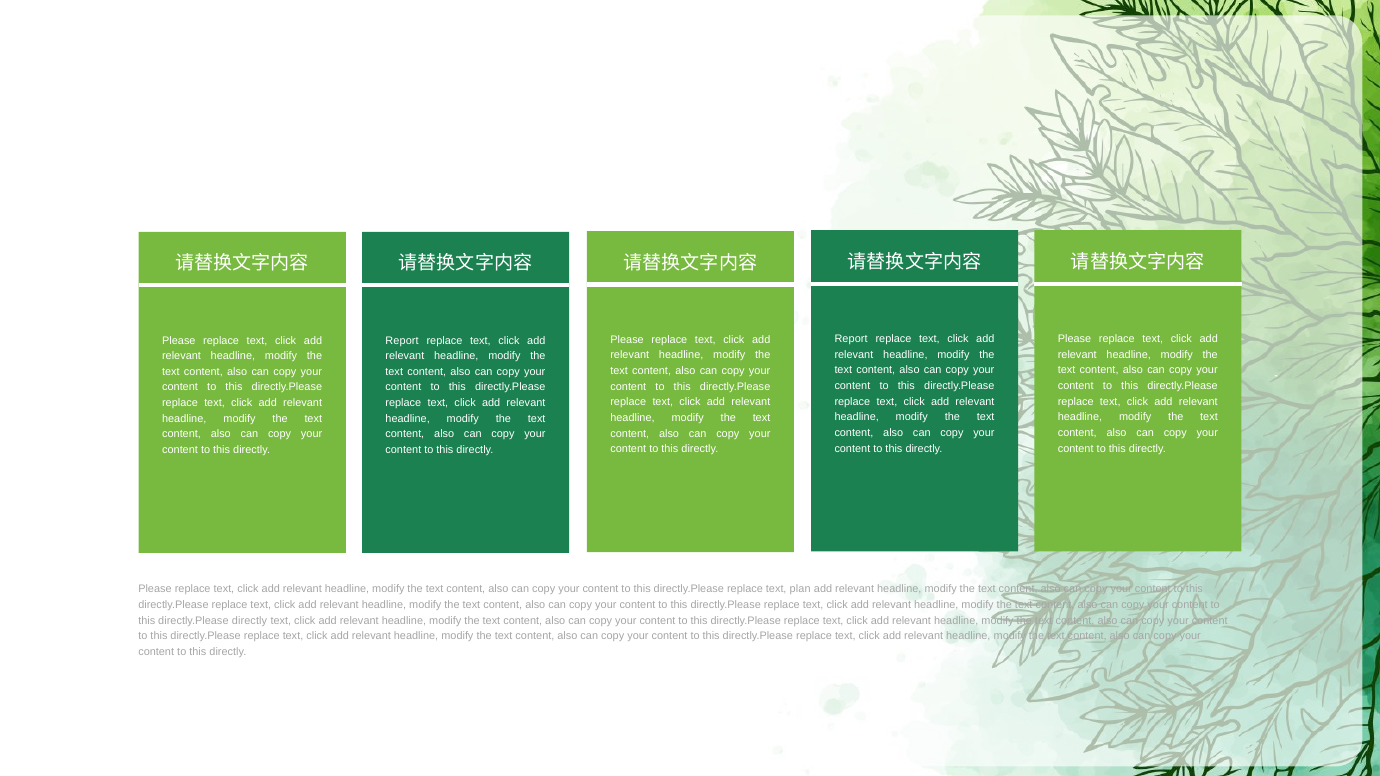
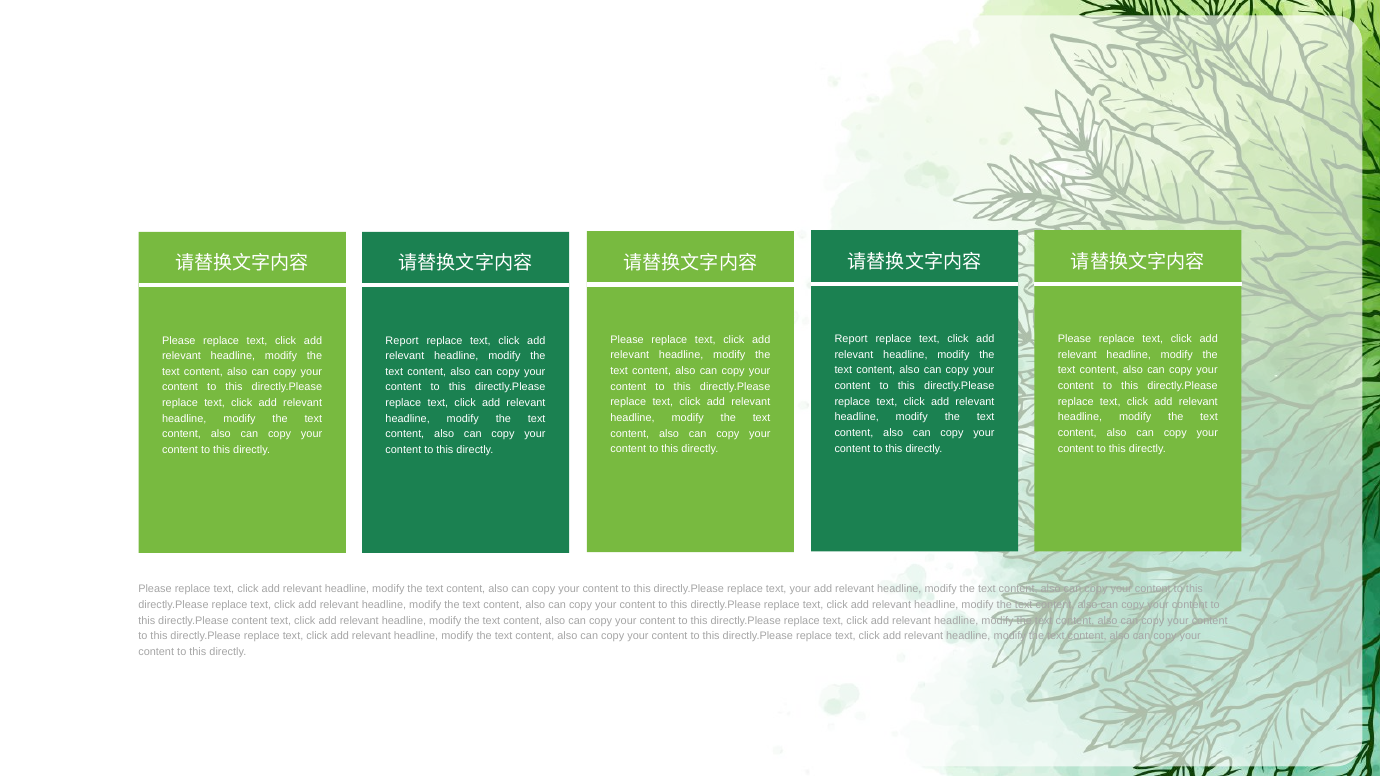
text plan: plan -> your (800, 589)
directly.Please directly: directly -> content (250, 621)
